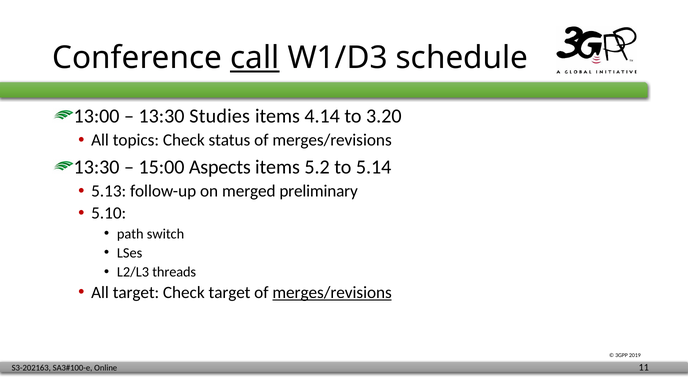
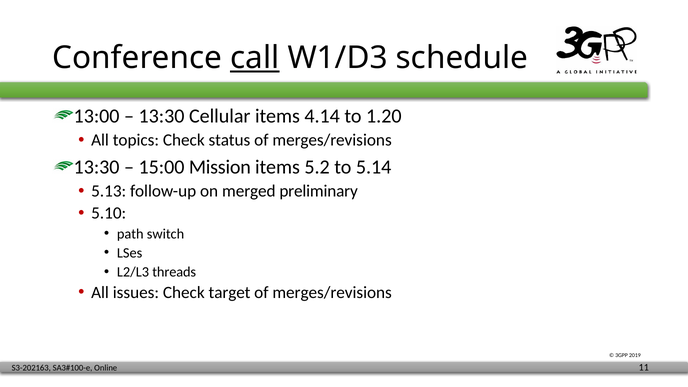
Studies: Studies -> Cellular (220, 116)
3.20: 3.20 -> 1.20 (384, 116)
Aspects: Aspects -> Mission (220, 167)
All target: target -> issues (136, 292)
merges/revisions underline: present -> none (332, 292)
